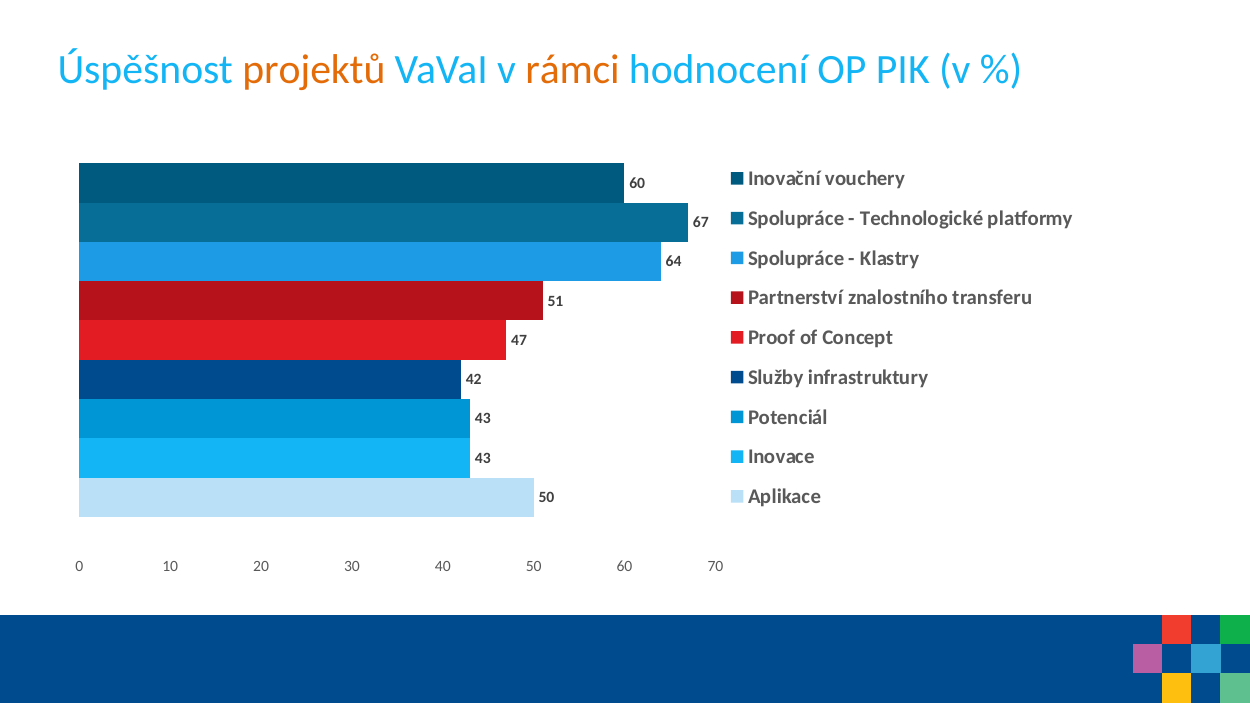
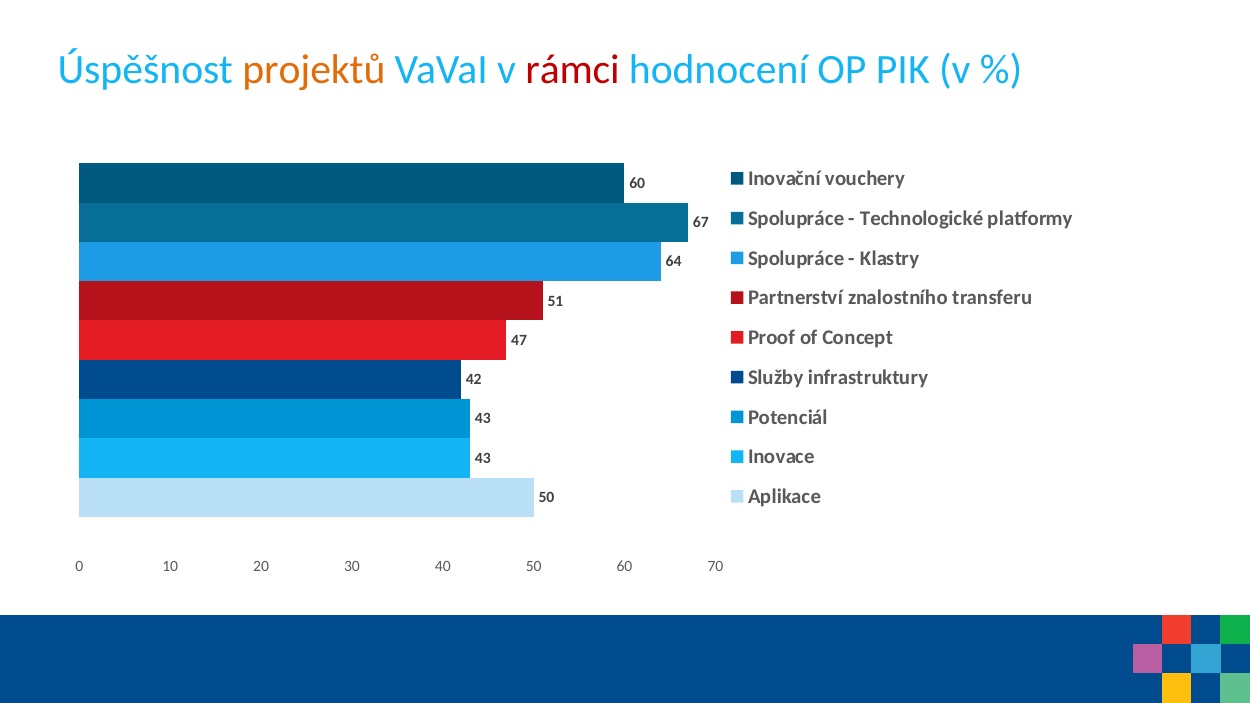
rámci colour: orange -> red (573, 70)
